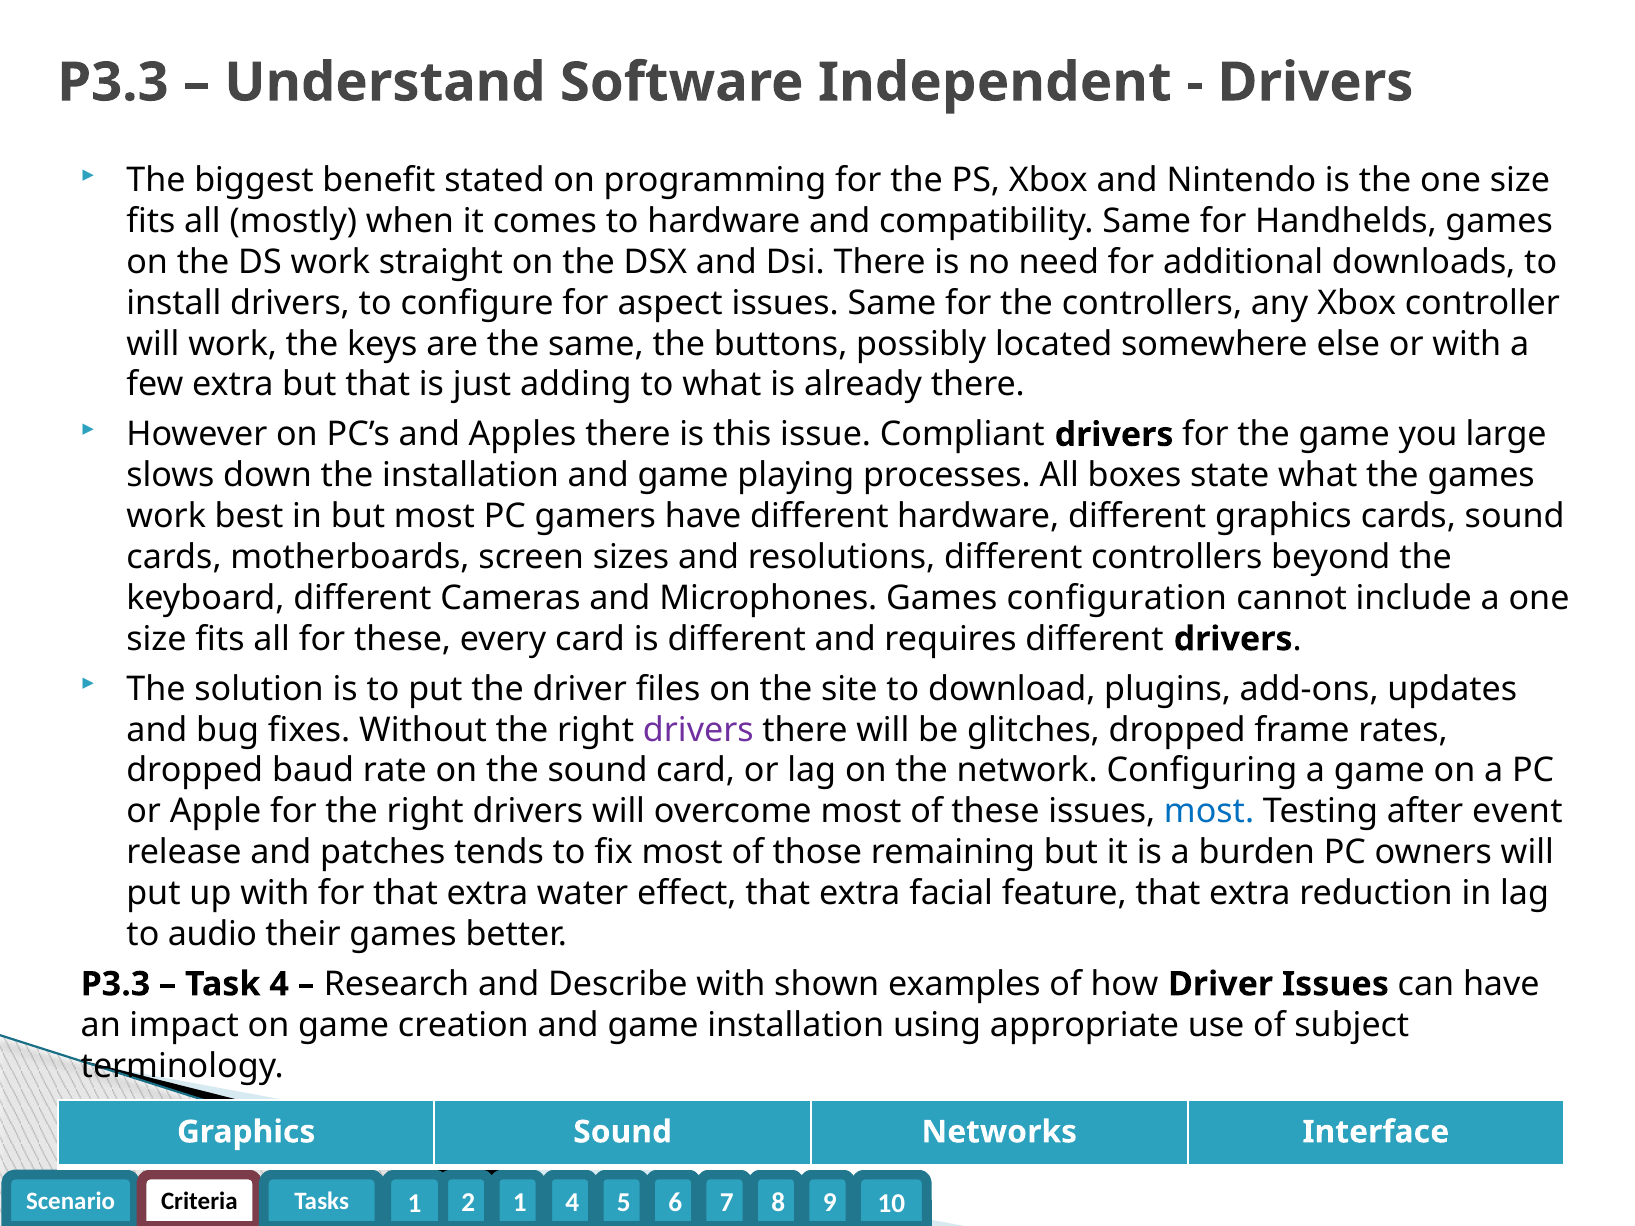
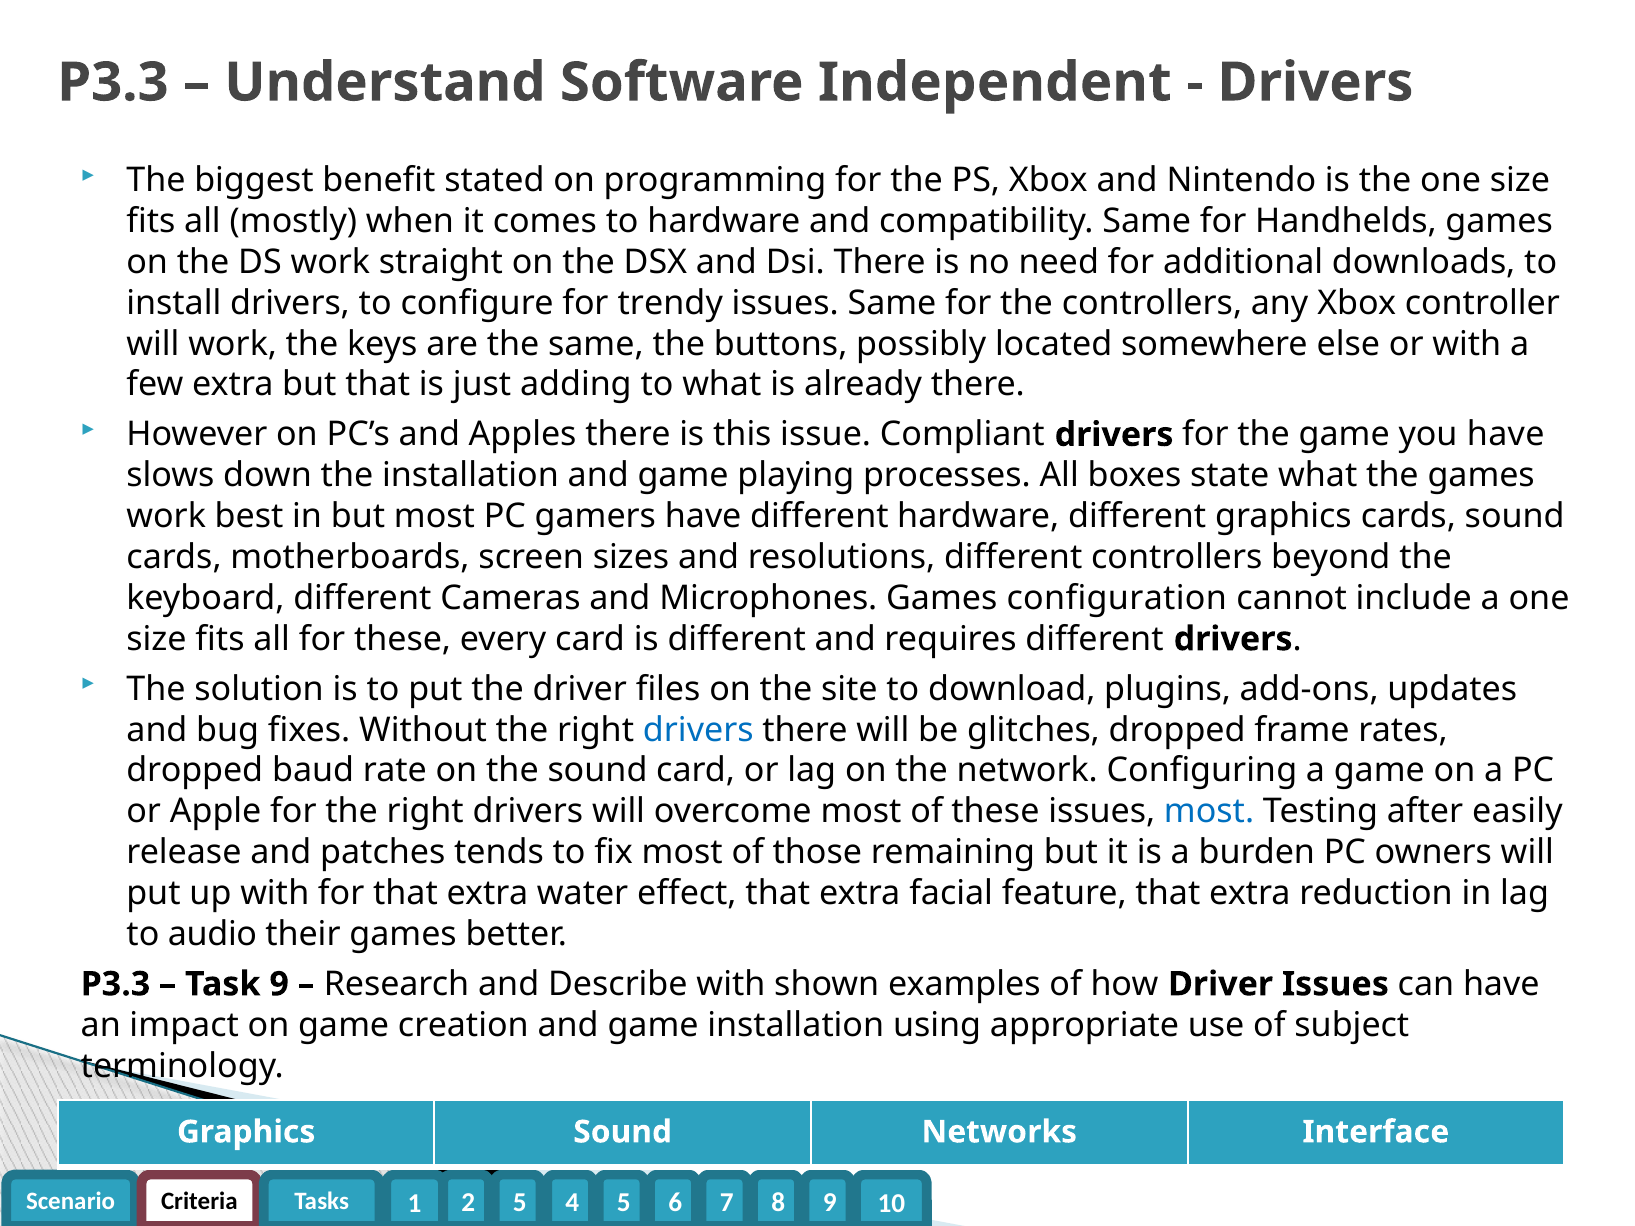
aspect: aspect -> trendy (670, 303)
you large: large -> have (1506, 435)
drivers colour: purple -> blue (698, 730)
event: event -> easily (1517, 812)
Task 4: 4 -> 9 (279, 984)
1: 1 -> 5 (520, 1203)
